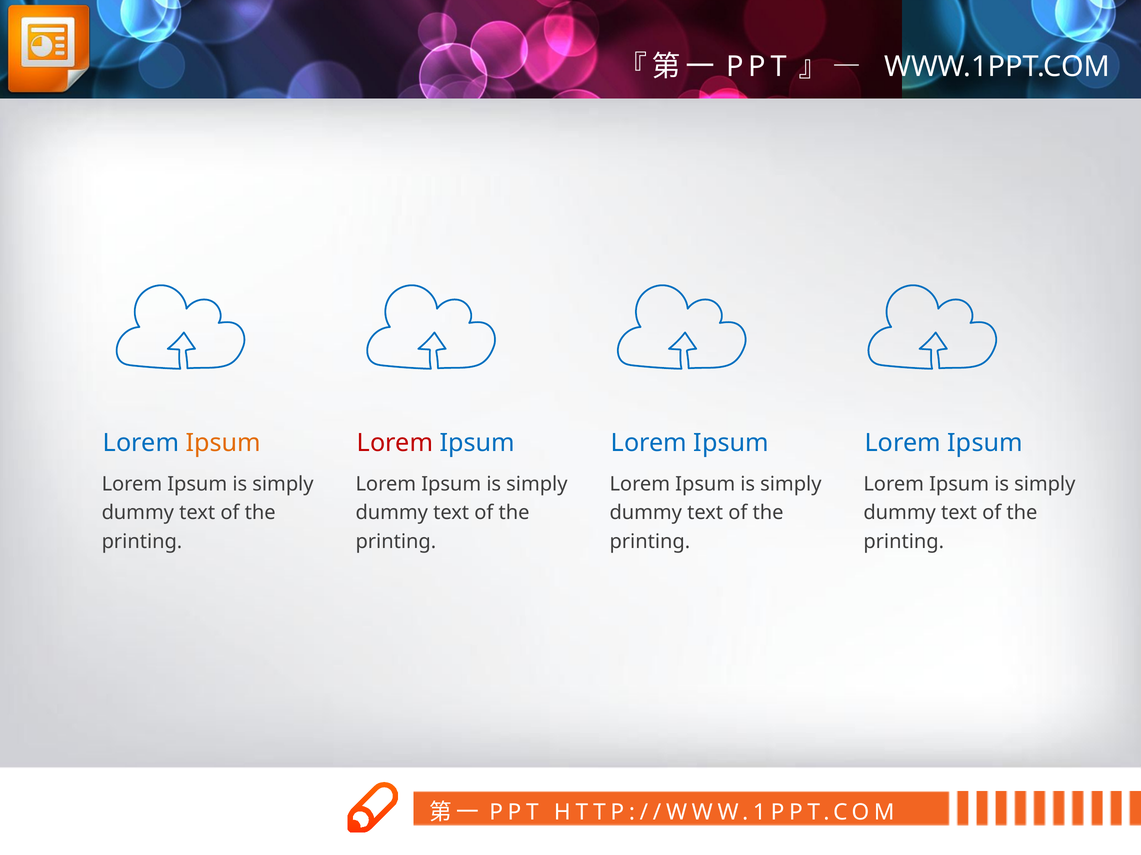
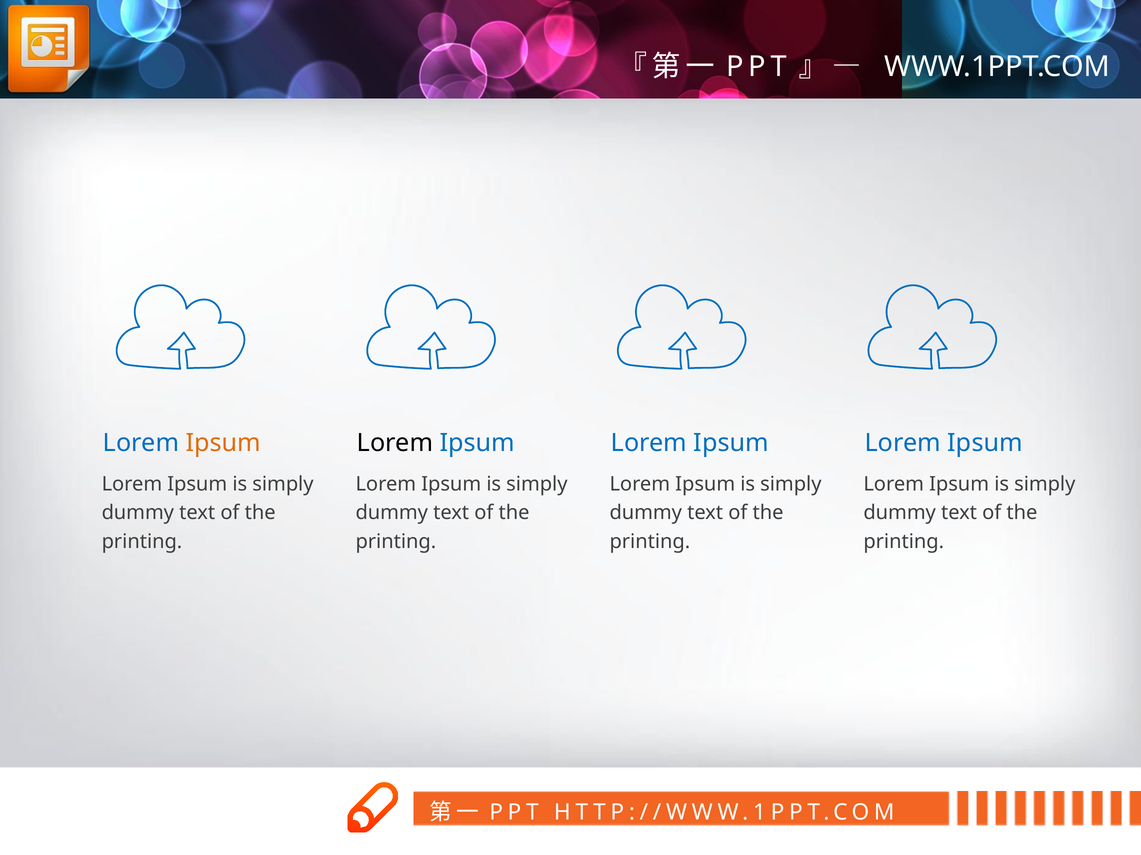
Lorem colour: red -> black (395, 443)
